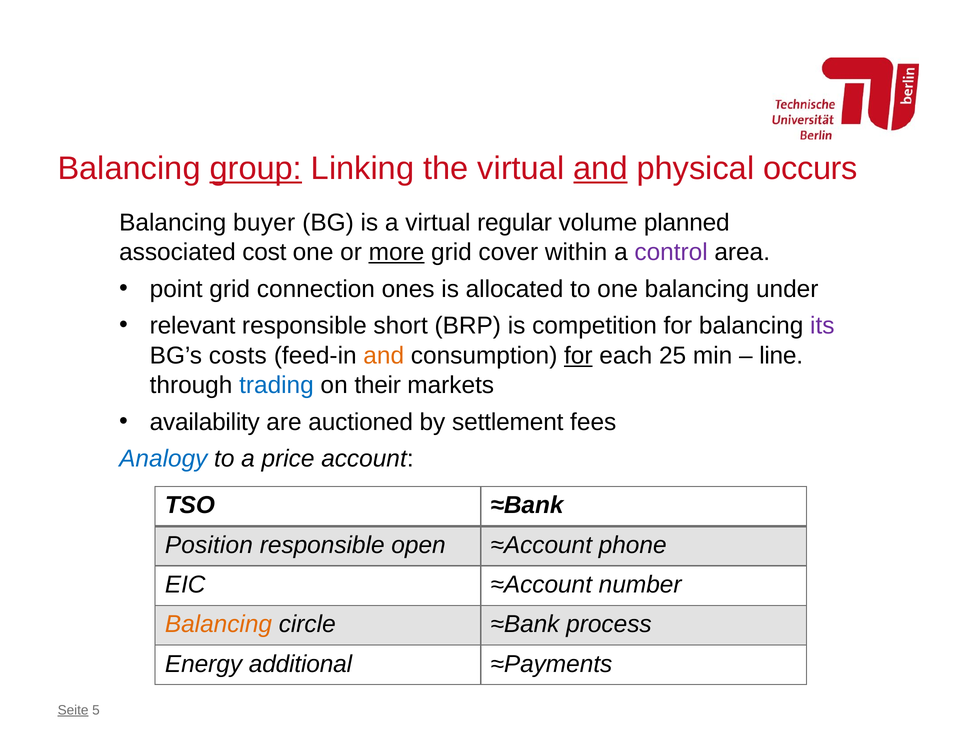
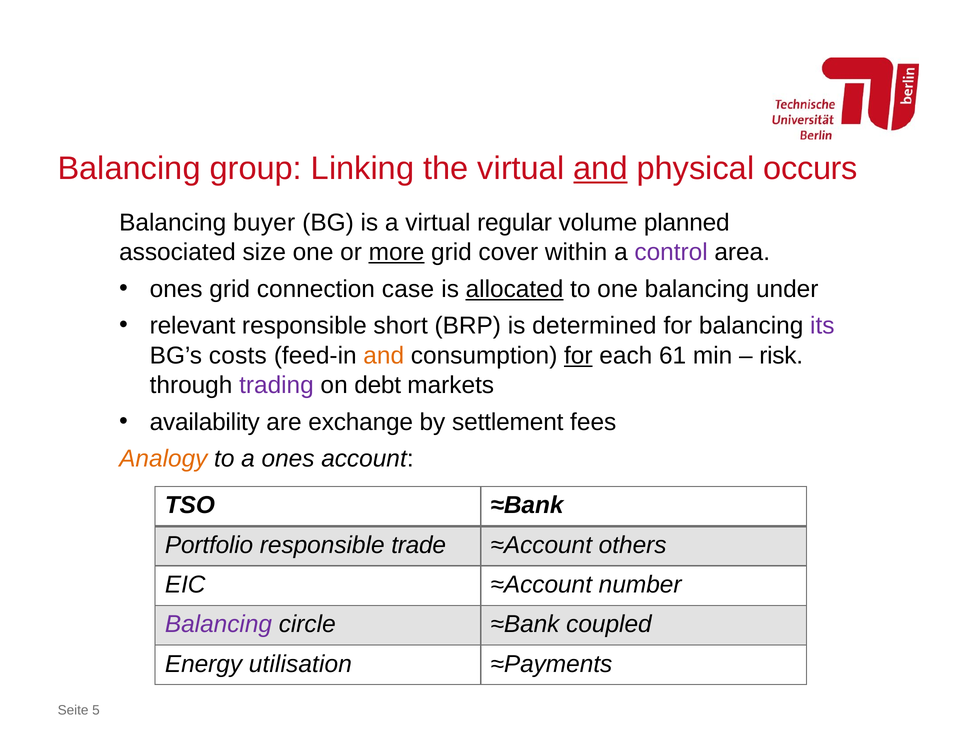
group underline: present -> none (256, 168)
cost: cost -> size (264, 252)
point: point -> ones (176, 289)
ones: ones -> case (408, 289)
allocated underline: none -> present (515, 289)
competition: competition -> determined (594, 326)
25: 25 -> 61 (673, 355)
line: line -> risk (781, 355)
trading colour: blue -> purple (276, 385)
their: their -> debt (378, 385)
auctioned: auctioned -> exchange (361, 422)
Analogy colour: blue -> orange (163, 459)
a price: price -> ones (288, 459)
Position: Position -> Portfolio (209, 545)
open: open -> trade (419, 545)
phone: phone -> others (633, 545)
Balancing colour: orange -> purple (218, 624)
process: process -> coupled (609, 624)
additional: additional -> utilisation (300, 664)
Seite underline: present -> none (73, 710)
